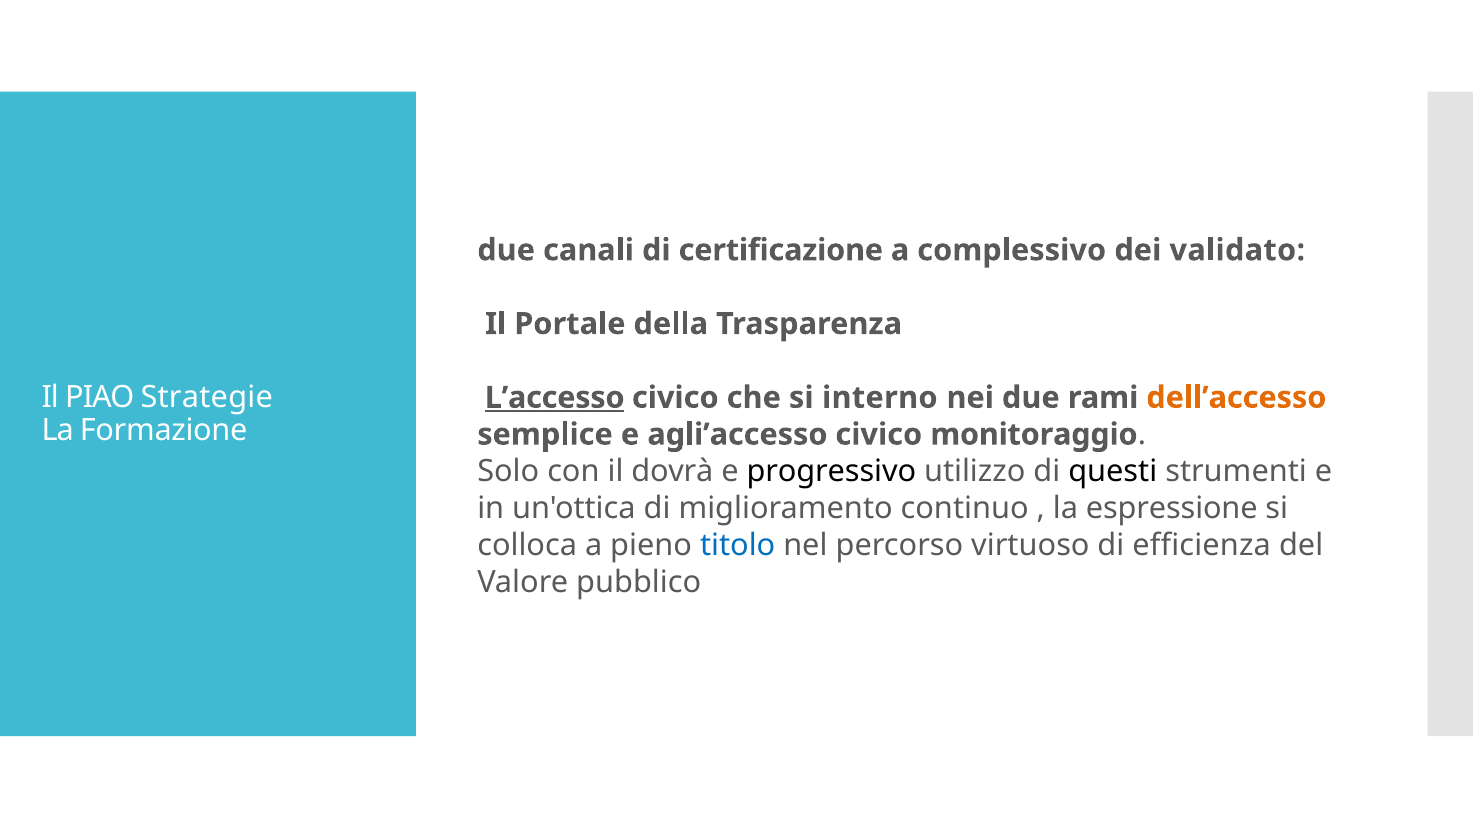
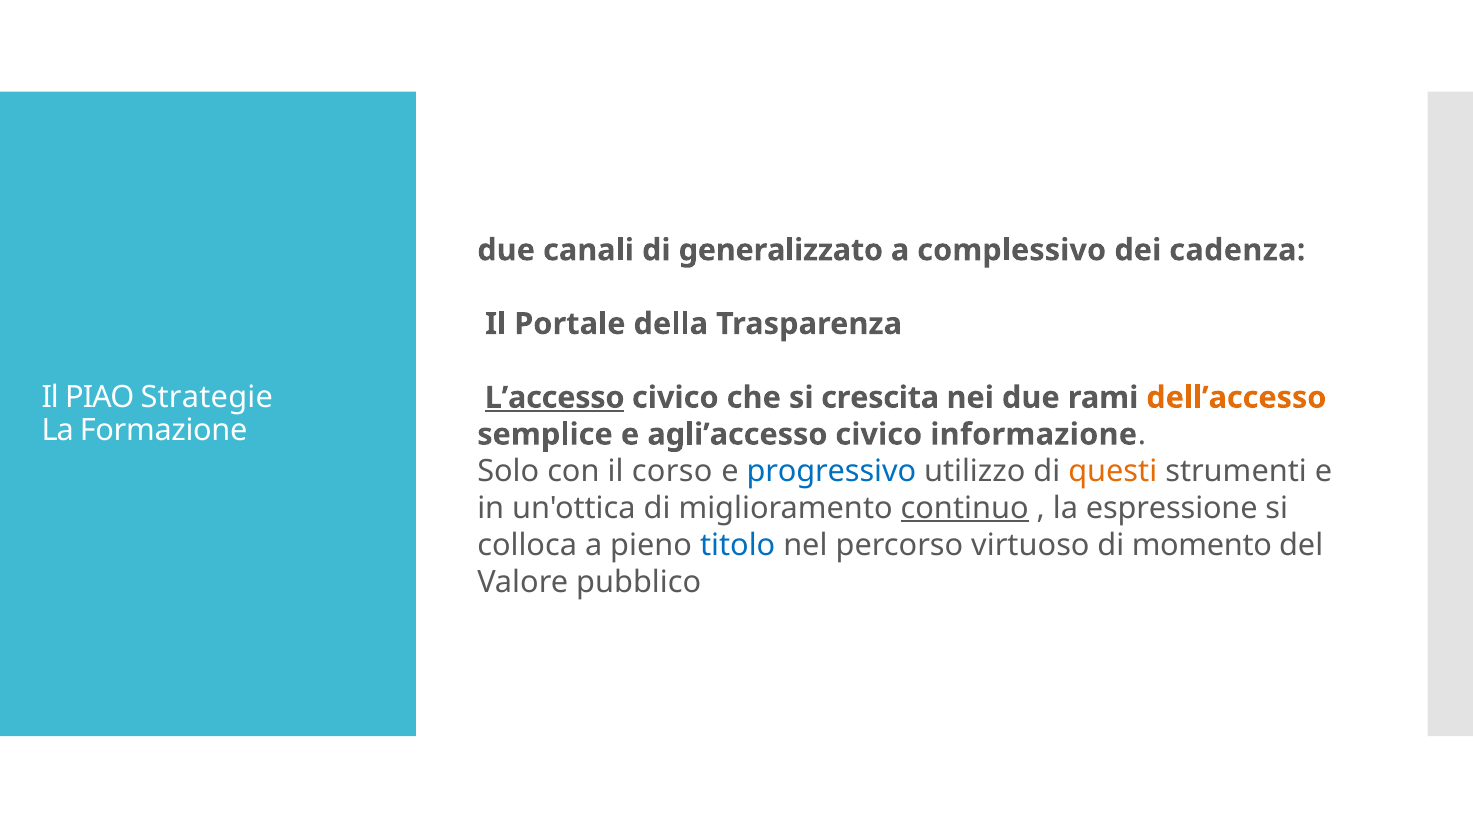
certificazione: certificazione -> generalizzato (781, 250)
validato: validato -> cadenza (1237, 250)
interno: interno -> crescita (880, 397)
monitoraggio: monitoraggio -> informazione (1034, 434)
dovrà: dovrà -> corso (672, 471)
progressivo colour: black -> blue (831, 471)
questi colour: black -> orange (1113, 471)
continuo underline: none -> present (965, 508)
efficienza: efficienza -> momento (1202, 545)
